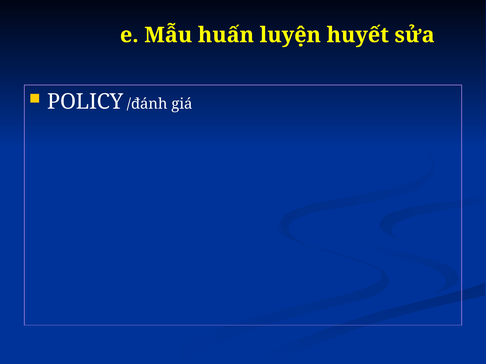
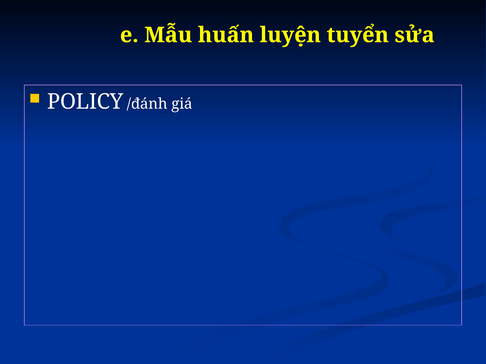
huyết: huyết -> tuyển (358, 35)
